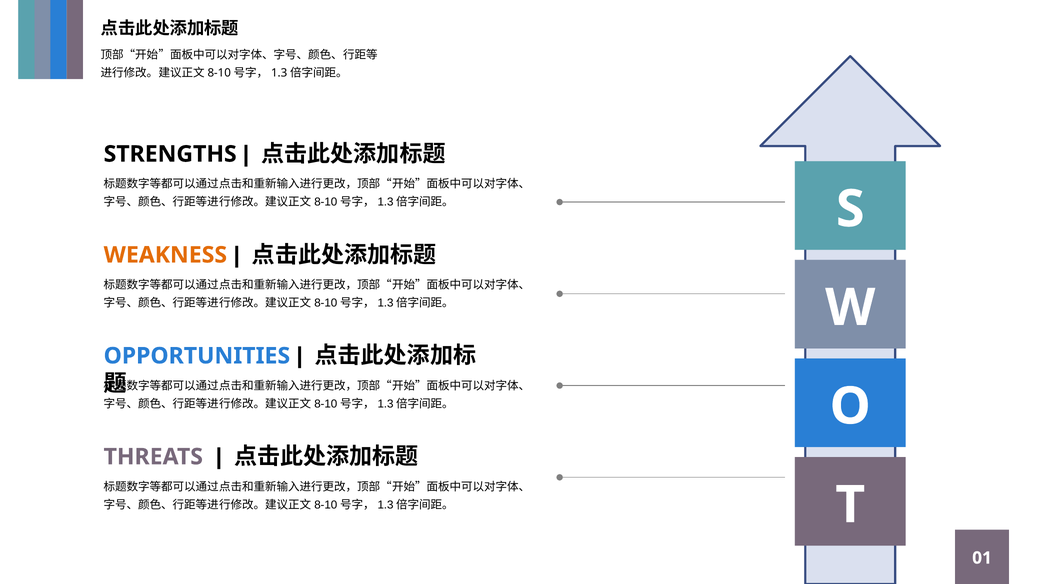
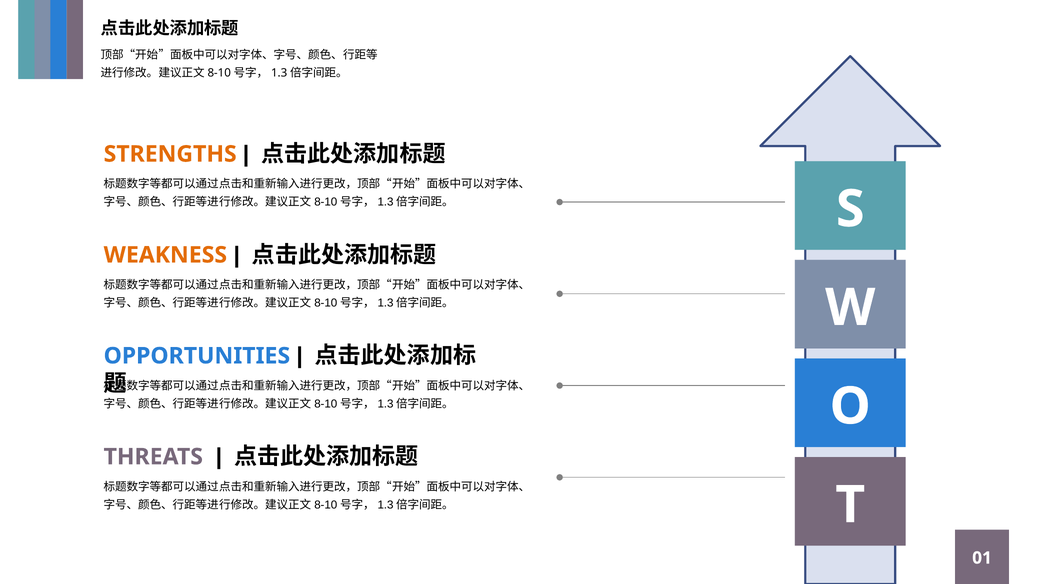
STRENGTHS colour: black -> orange (170, 154)
